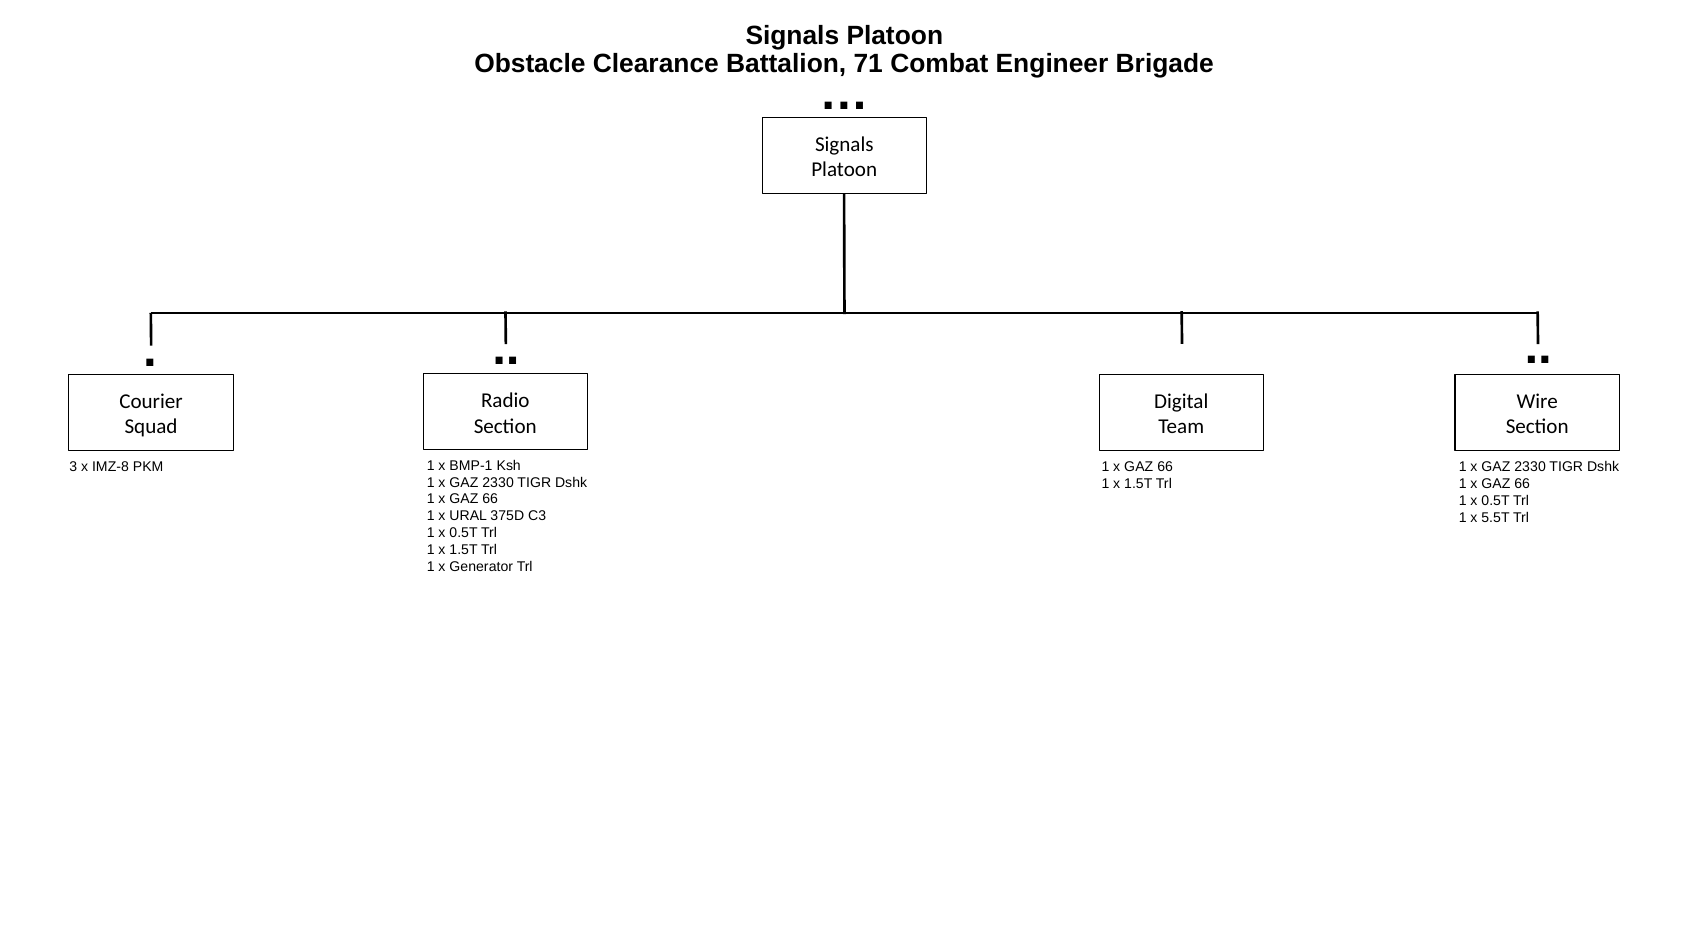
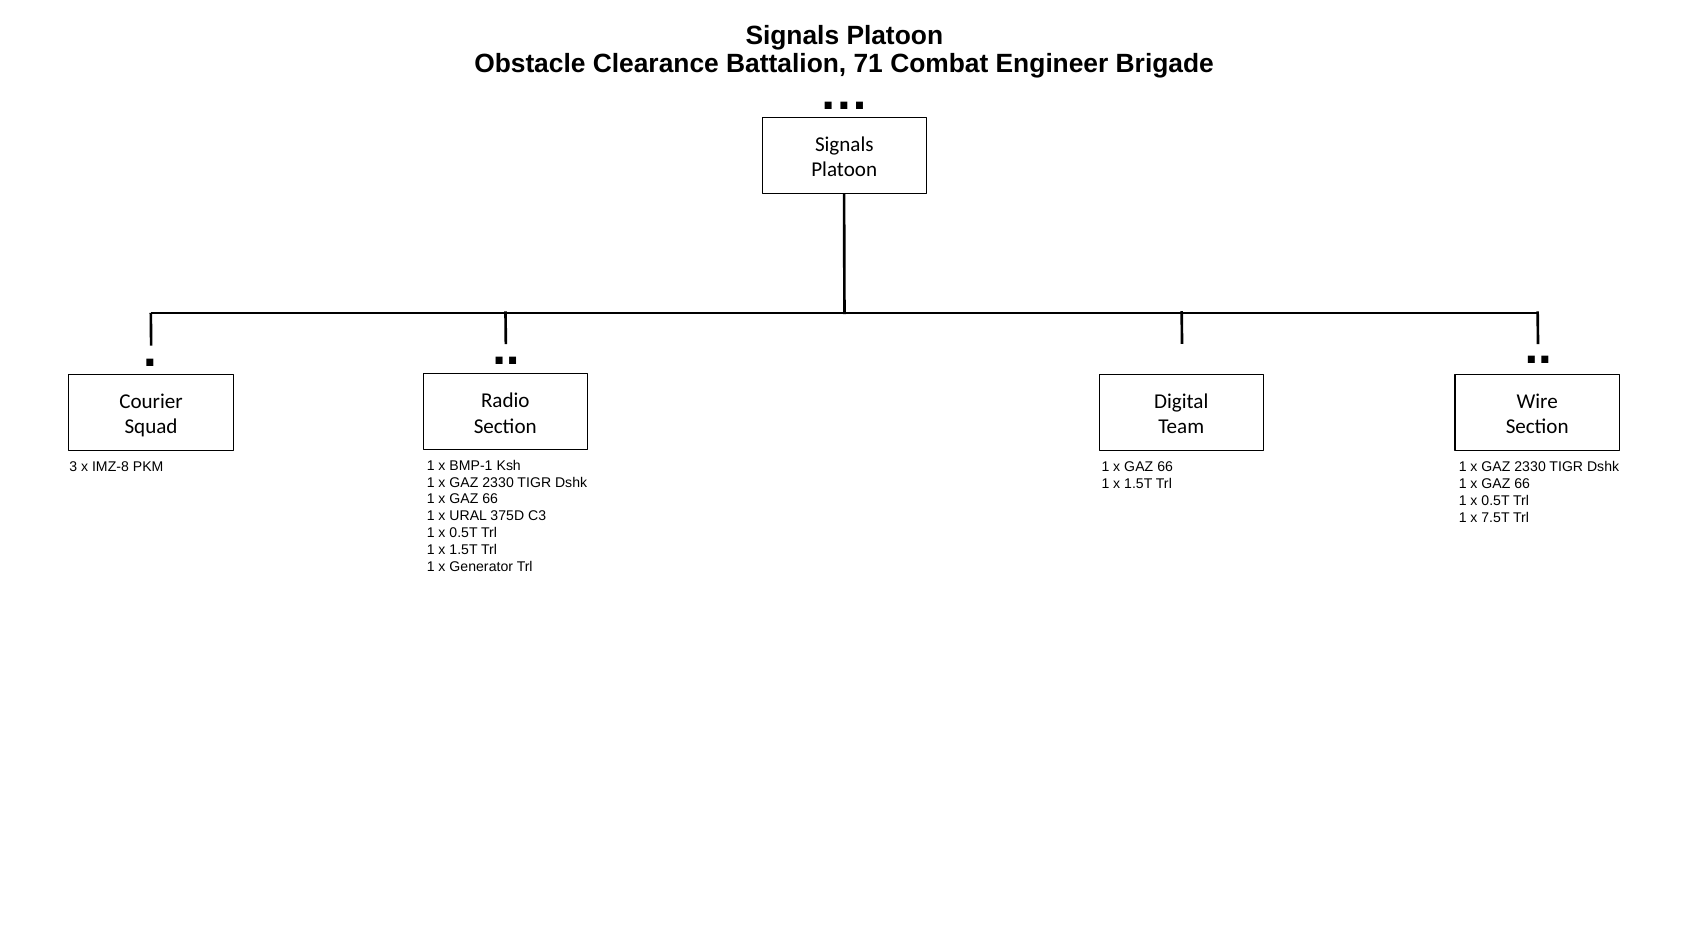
5.5T: 5.5T -> 7.5T (1495, 517)
